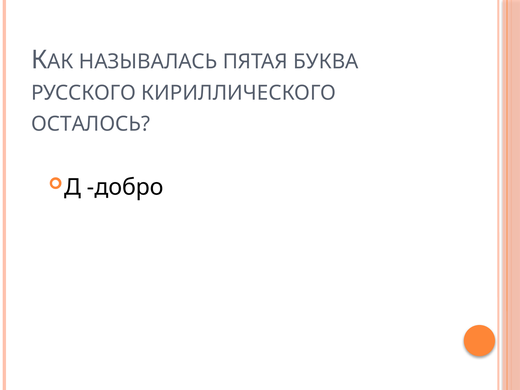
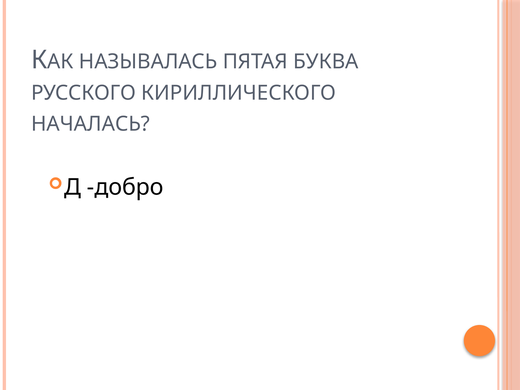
ОСТАЛОСЬ: ОСТАЛОСЬ -> НАЧАЛАСЬ (91, 124)
